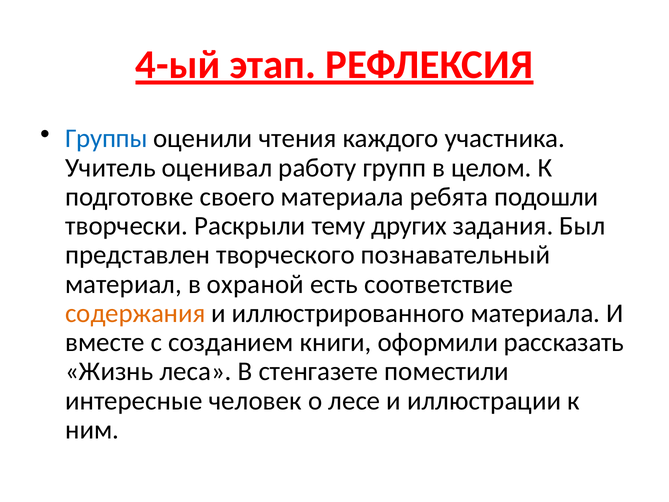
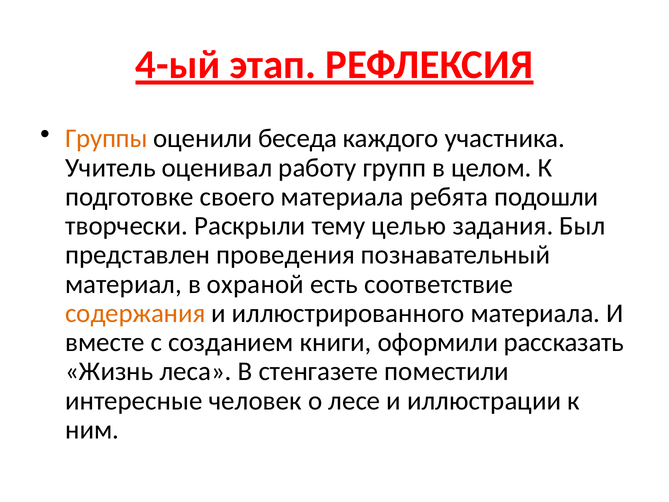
Группы colour: blue -> orange (106, 138)
чтения: чтения -> беседа (298, 138)
других: других -> целью (409, 226)
творческого: творческого -> проведения (286, 255)
